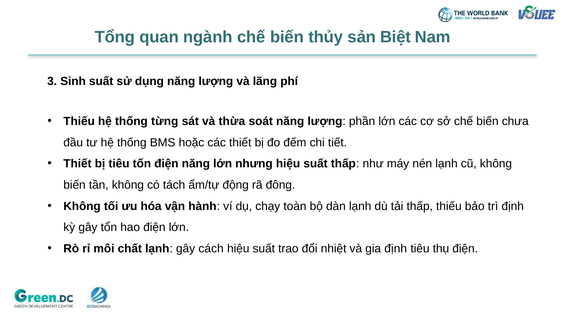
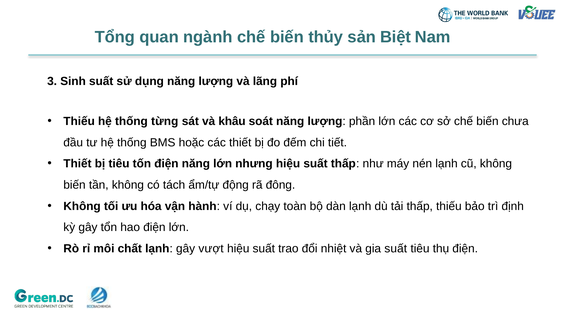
thừa: thừa -> khâu (232, 121)
cách: cách -> vượt (211, 248)
gia định: định -> suất (396, 248)
